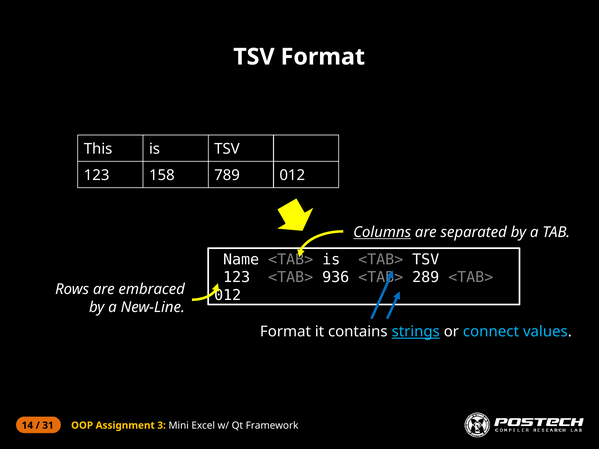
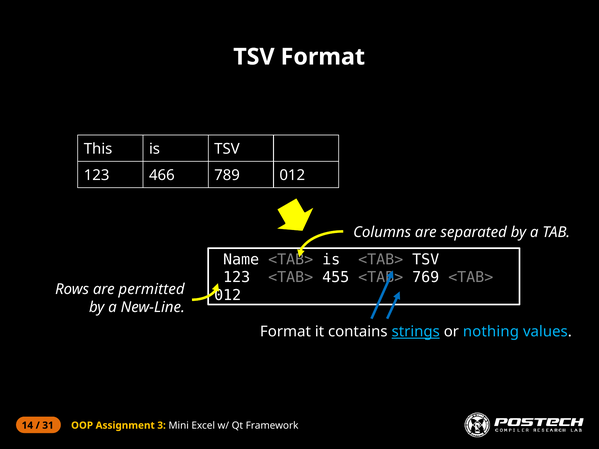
158: 158 -> 466 (162, 175)
Columns underline: present -> none (382, 232)
936: 936 -> 455 (336, 278)
289: 289 -> 769 (426, 278)
embraced: embraced -> permitted (152, 289)
connect: connect -> nothing (491, 332)
